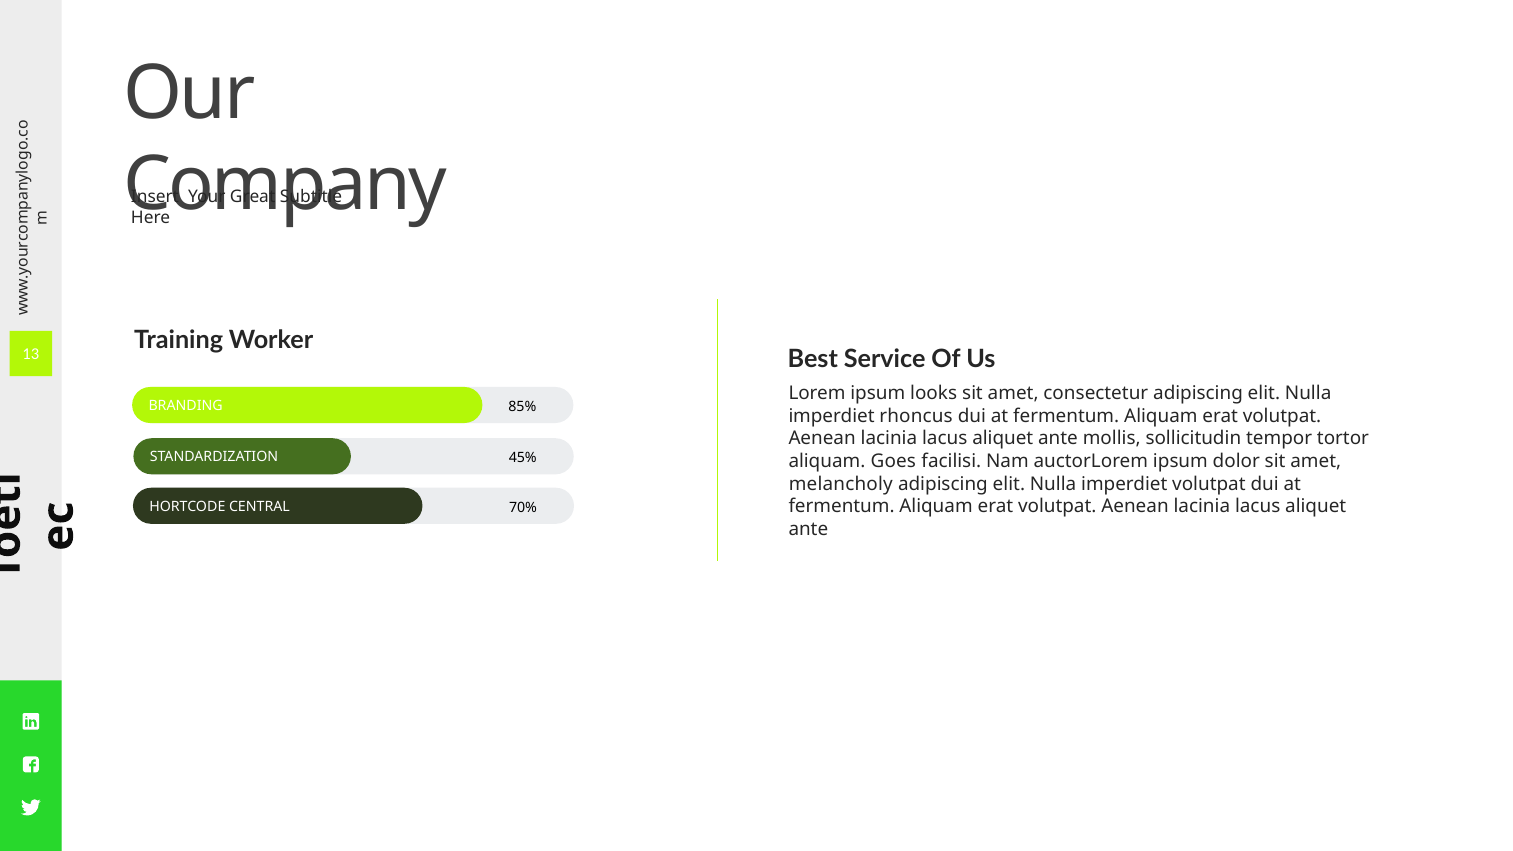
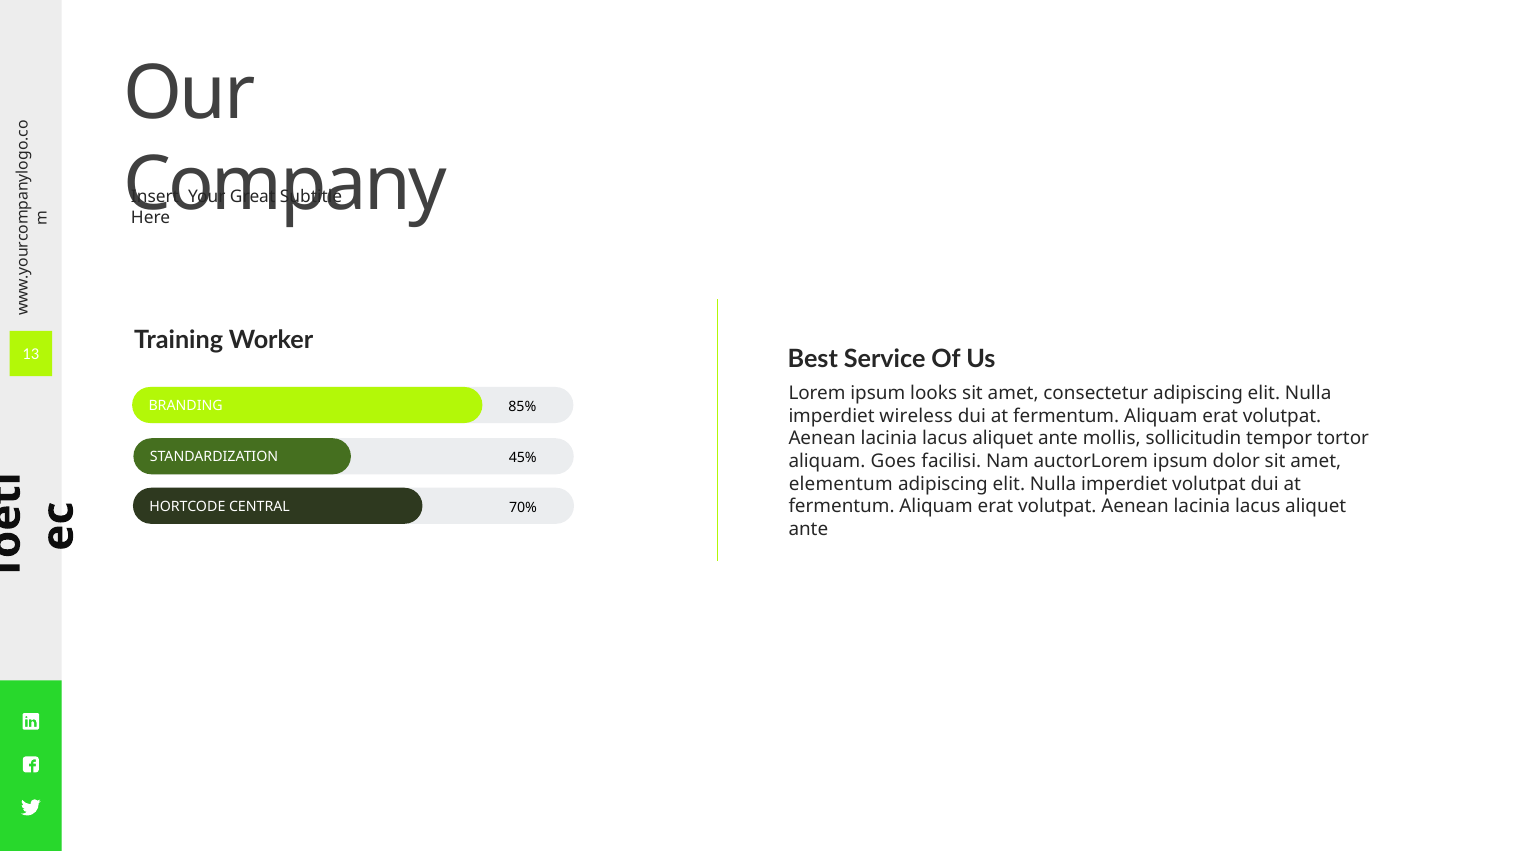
rhoncus: rhoncus -> wireless (916, 416)
melancholy: melancholy -> elementum (841, 484)
